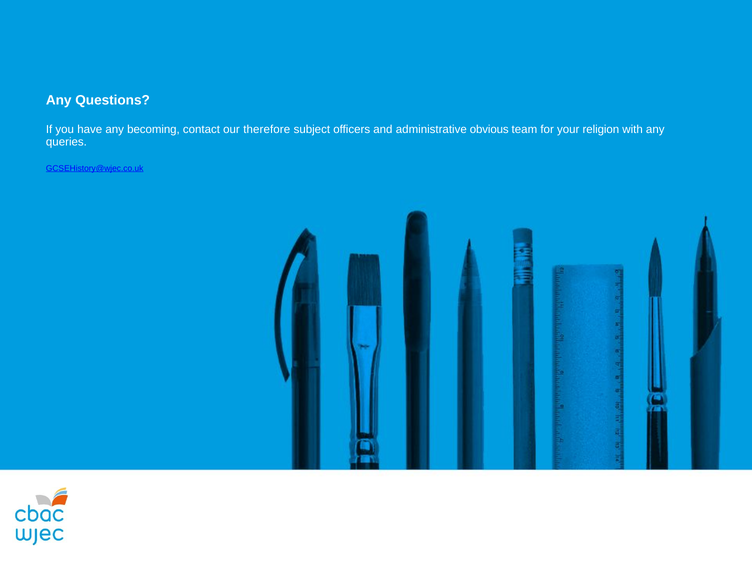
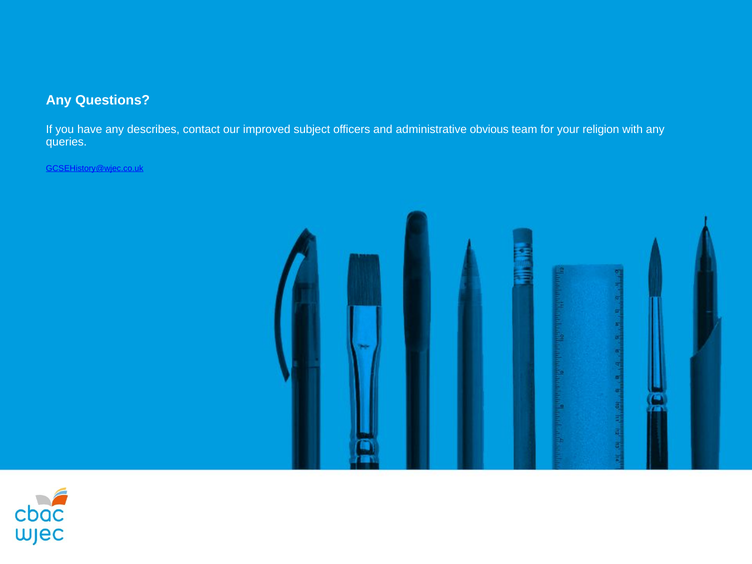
becoming: becoming -> describes (153, 129)
therefore: therefore -> improved (267, 129)
